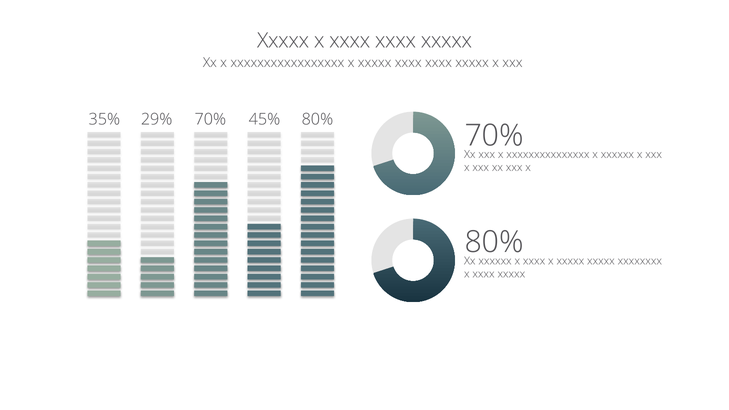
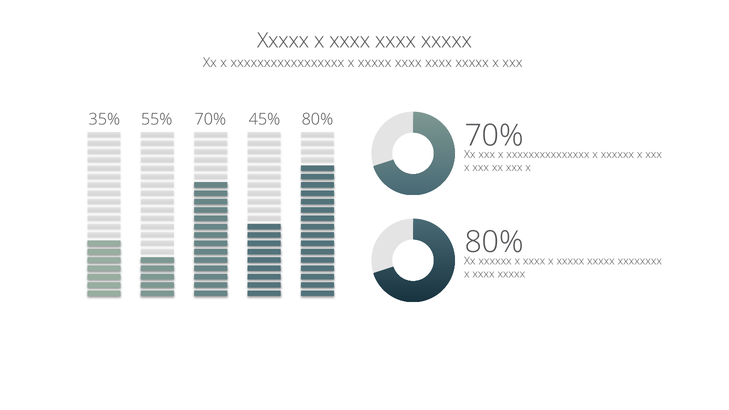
29%: 29% -> 55% (157, 120)
